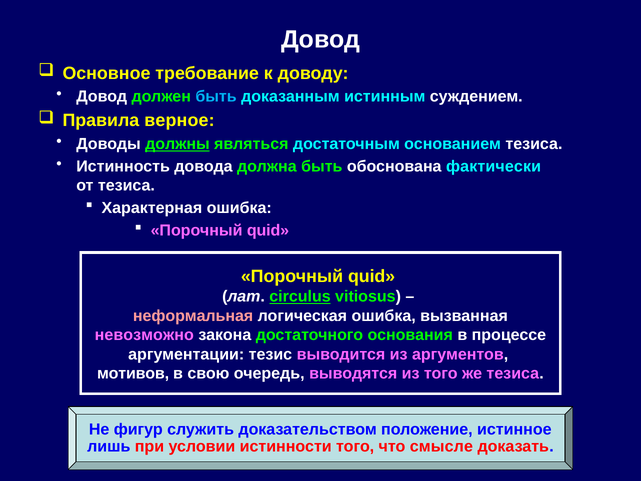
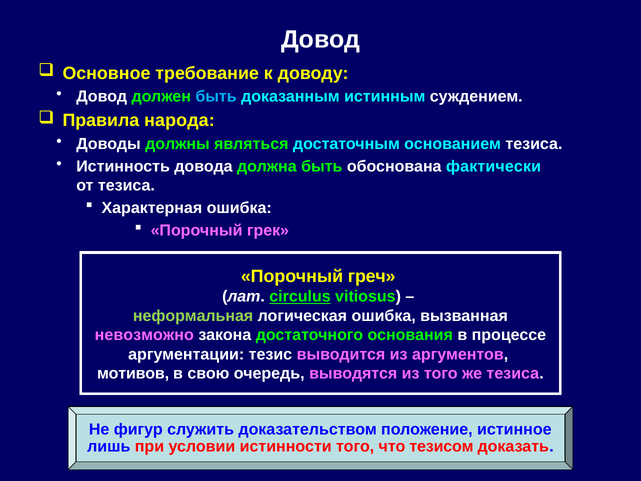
верное: верное -> народа (179, 121)
должны underline: present -> none (177, 144)
quid: quid -> грек (268, 230)
quid: quid -> греч (372, 276)
неформальная colour: pink -> light green (193, 316)
смысле: смысле -> тезисом (442, 446)
